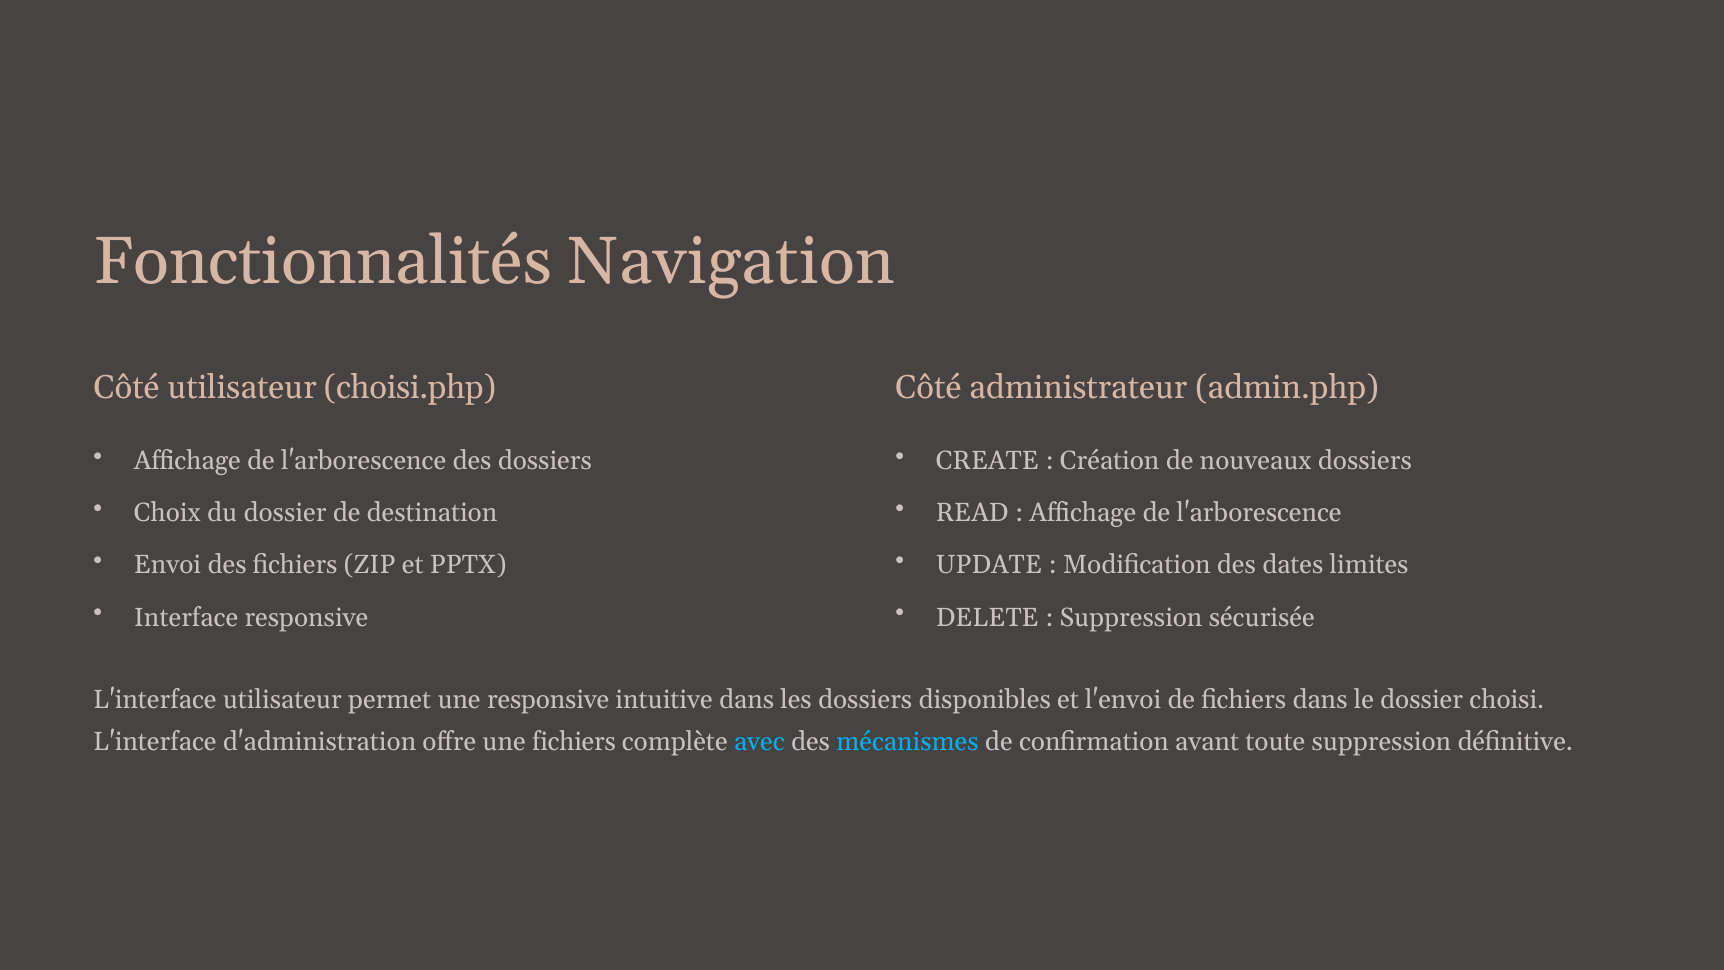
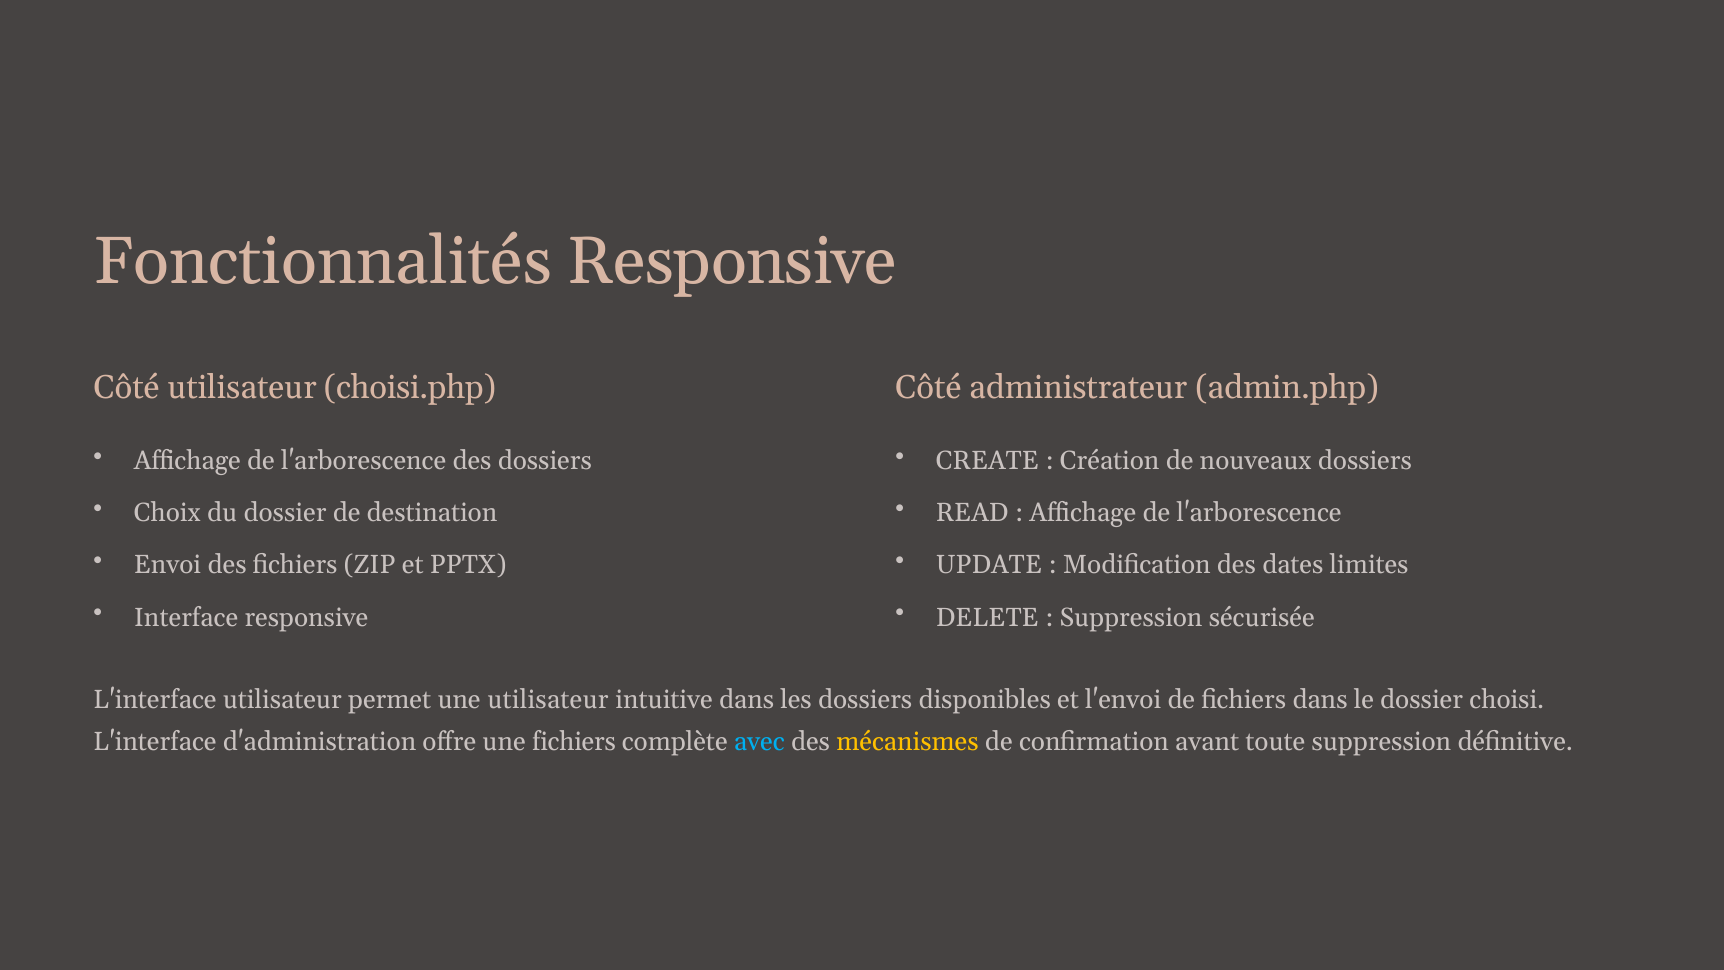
Fonctionnalités Navigation: Navigation -> Responsive (732, 261)
une responsive: responsive -> utilisateur (548, 699)
mécanismes colour: light blue -> yellow (907, 742)
